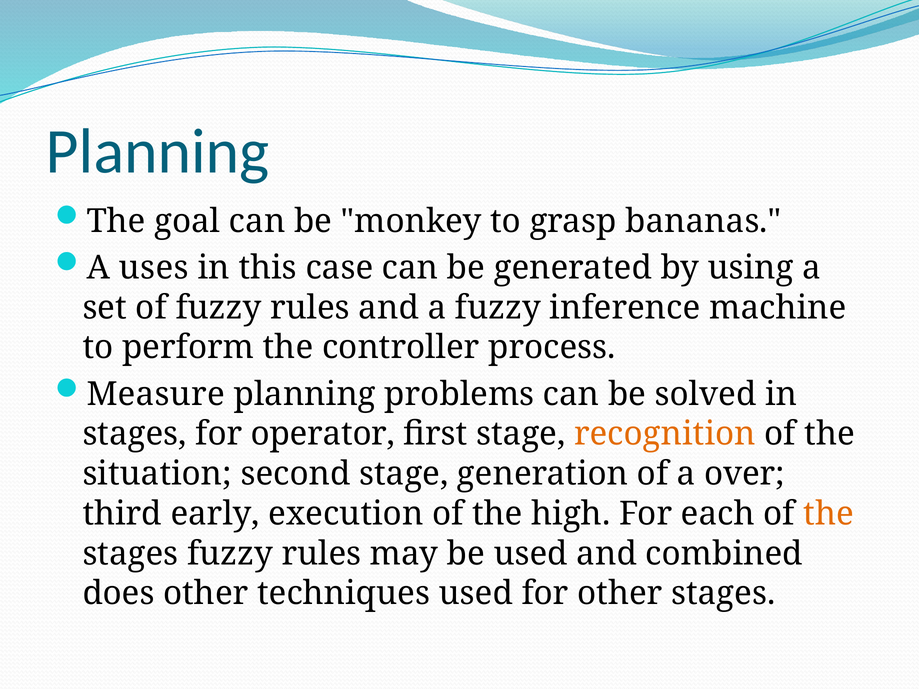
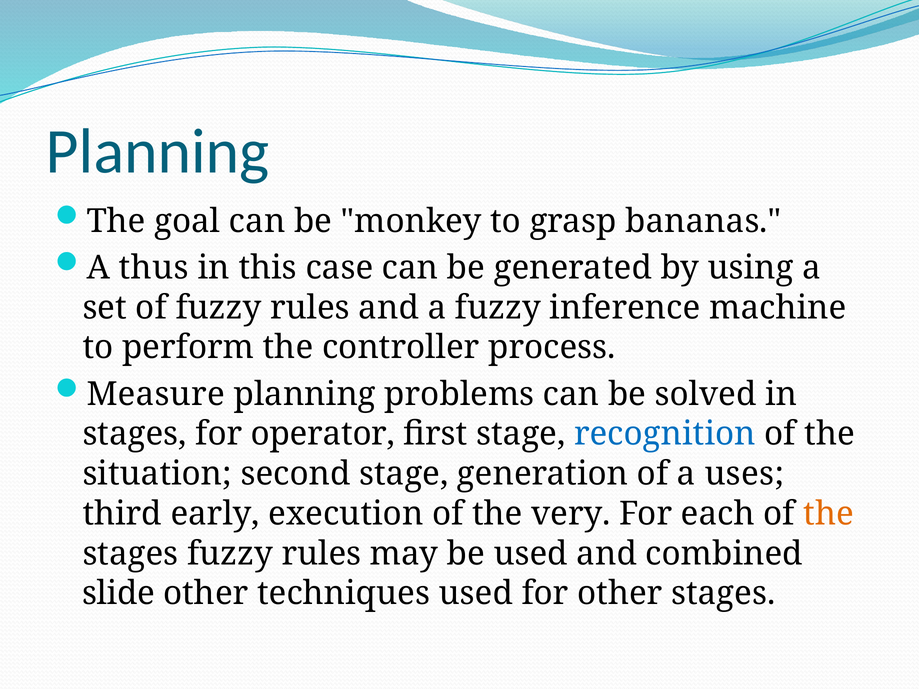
uses: uses -> thus (154, 268)
recognition colour: orange -> blue (665, 434)
over: over -> uses (744, 474)
high: high -> very (571, 514)
does: does -> slide (119, 594)
